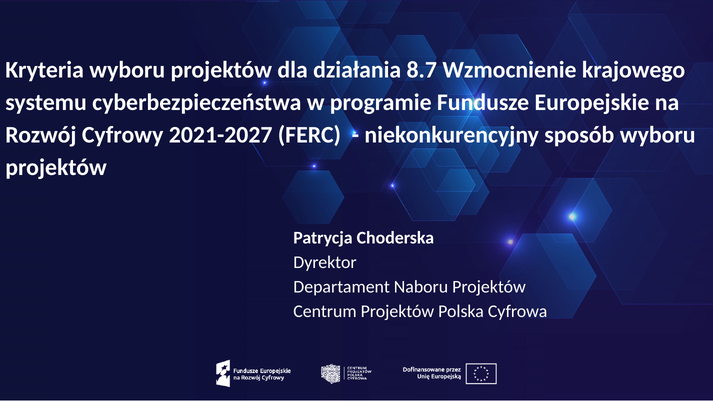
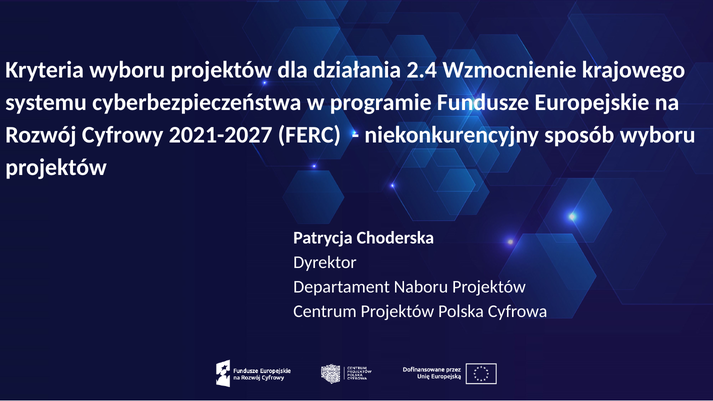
8.7: 8.7 -> 2.4 (422, 70)
